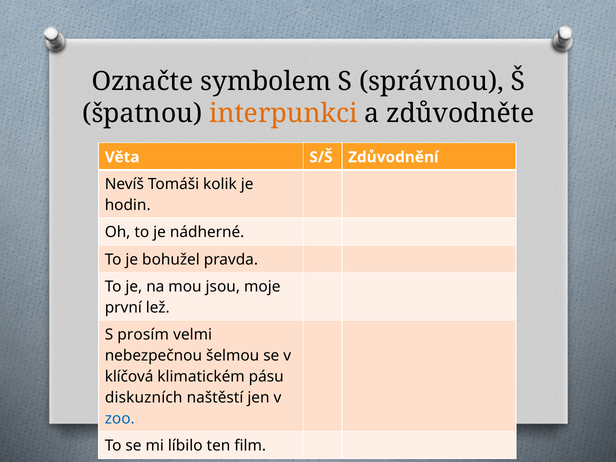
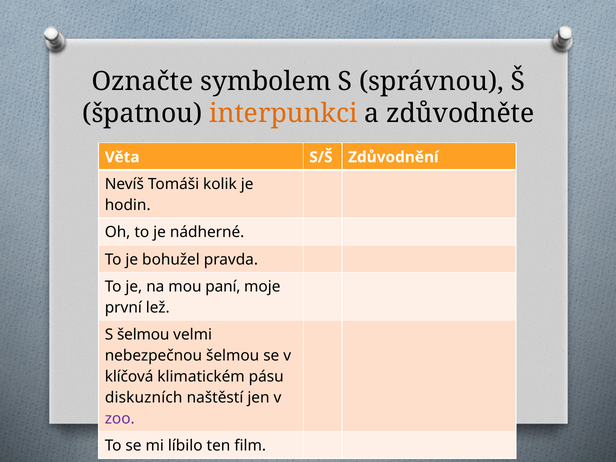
jsou: jsou -> paní (223, 287)
S prosím: prosím -> šelmou (143, 335)
zoo colour: blue -> purple (120, 419)
